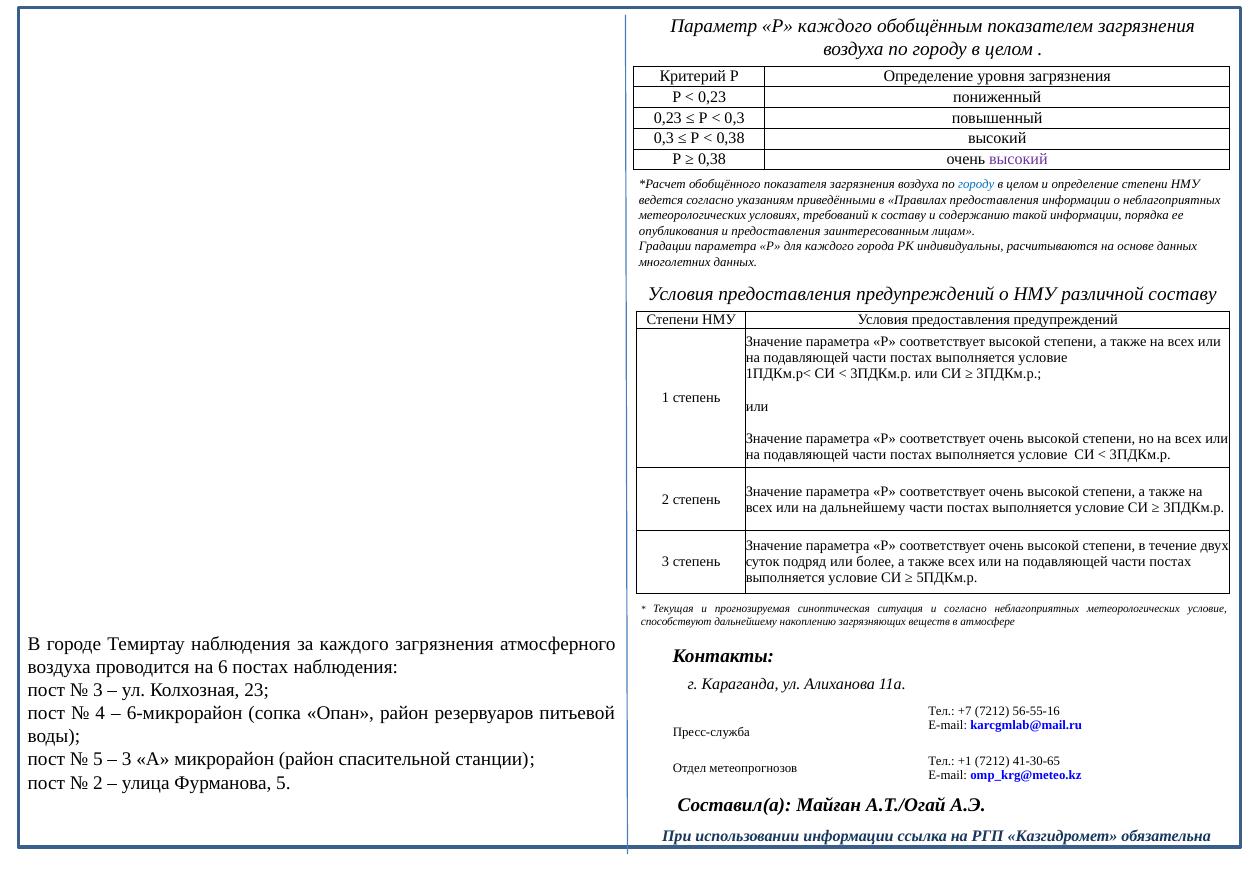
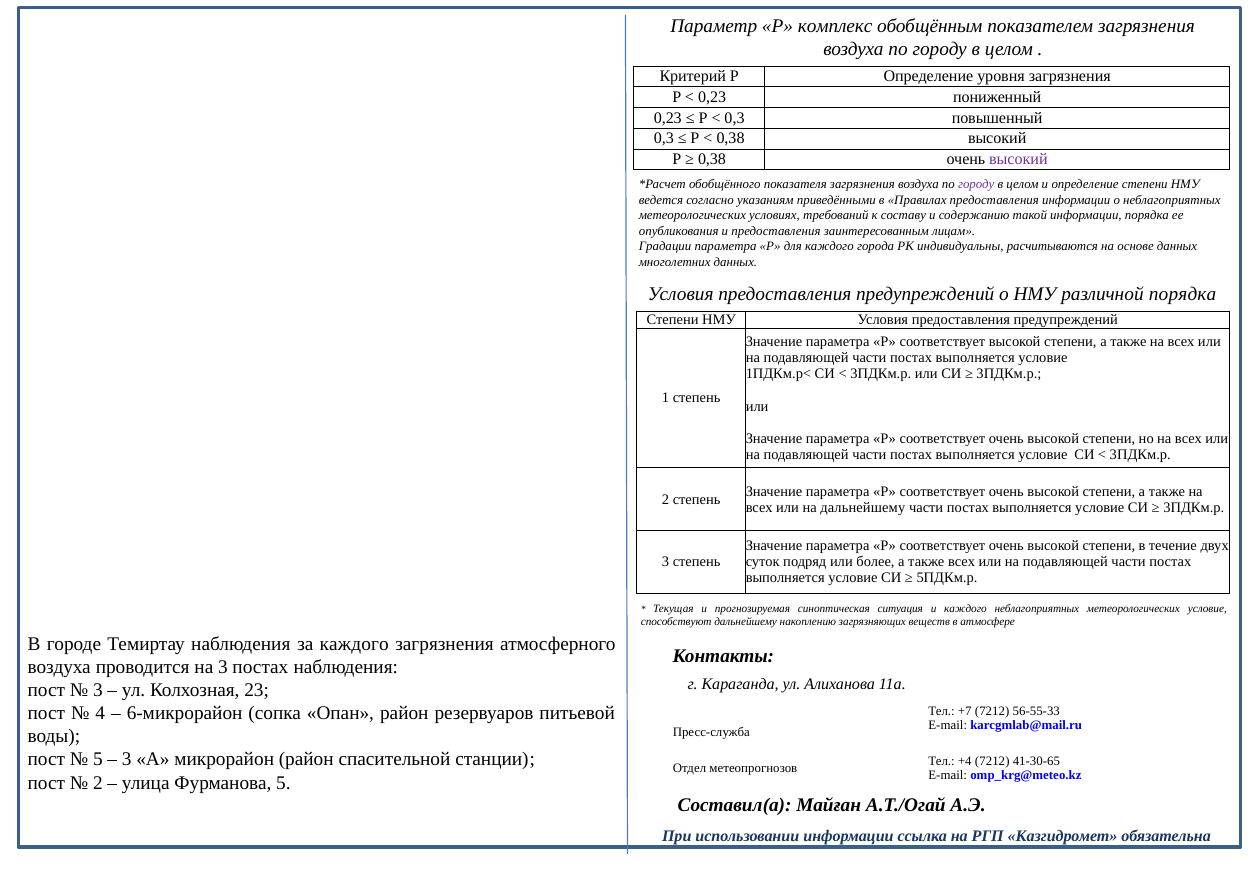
Р каждого: каждого -> комплекс (835, 26)
городу colour: blue -> purple (976, 185)
различной составу: составу -> порядка (1183, 294)
и согласно: согласно -> каждого (965, 609)
на 6: 6 -> 3 (223, 667)
56-55-16: 56-55-16 -> 56-55-33 (1036, 711)
+1: +1 -> +4 (965, 761)
